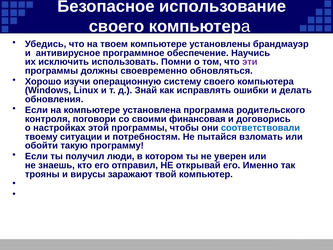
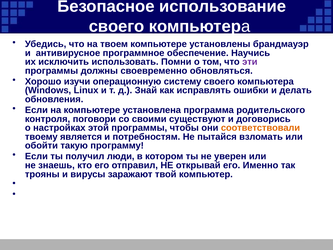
финансовая: финансовая -> существуют (197, 119)
соответствовали colour: blue -> orange (260, 128)
ситуации: ситуации -> является (81, 137)
